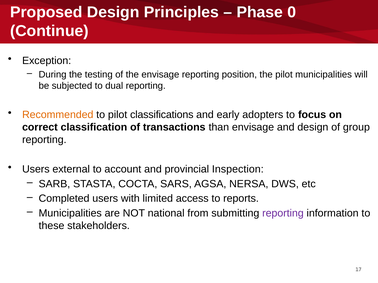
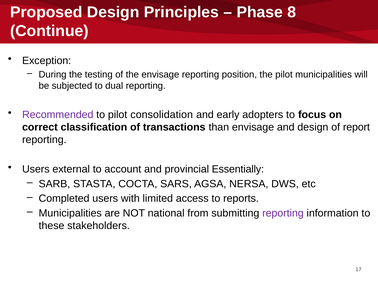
0: 0 -> 8 (292, 12)
Recommended colour: orange -> purple (58, 115)
classifications: classifications -> consolidation (162, 115)
group: group -> report (356, 127)
Inspection: Inspection -> Essentially (238, 169)
